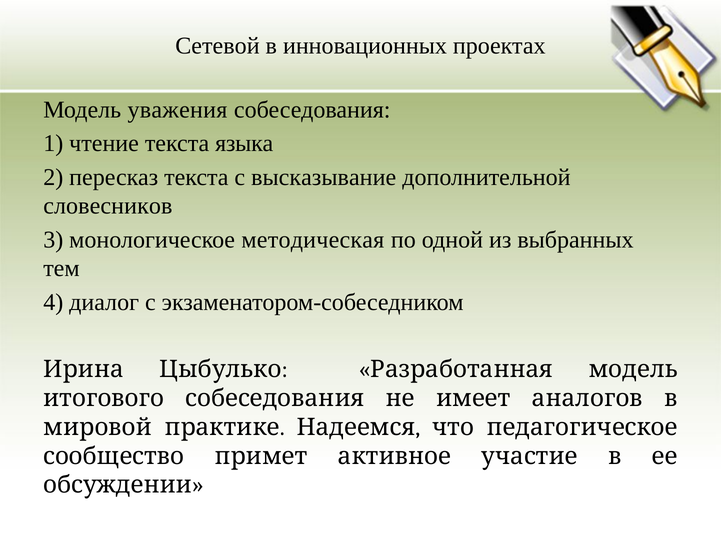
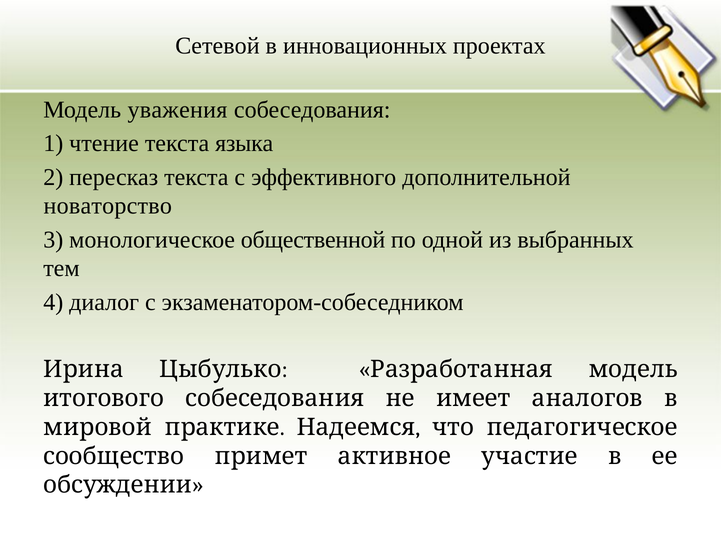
высказывание: высказывание -> эффективного (324, 177)
словесников: словесников -> новаторство (108, 206)
методическая: методическая -> общественной (313, 240)
